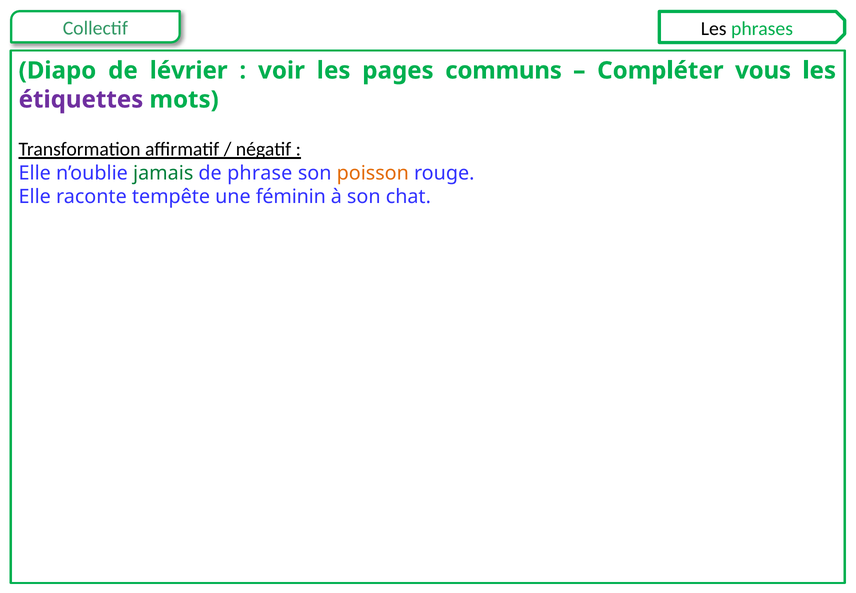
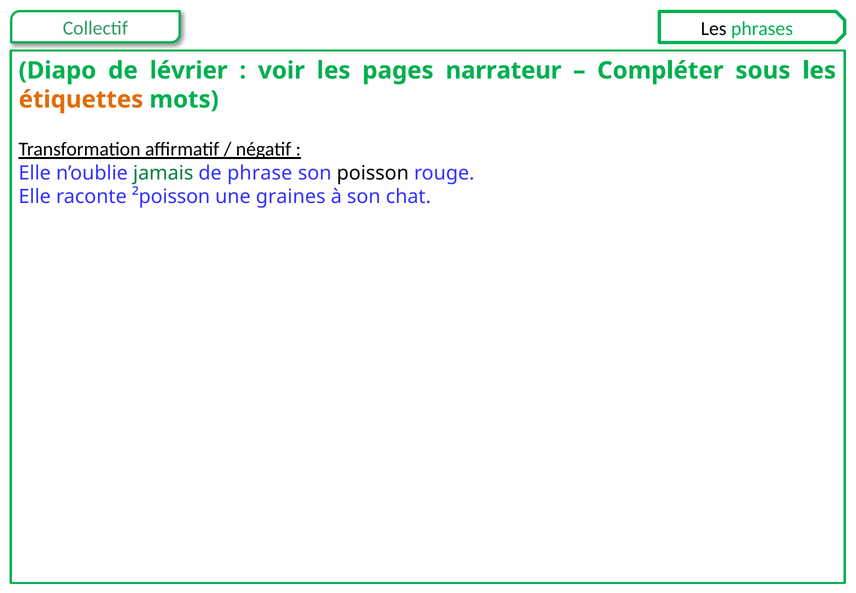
communs: communs -> narrateur (504, 71)
vous: vous -> sous (763, 71)
étiquettes colour: purple -> orange (81, 100)
poisson colour: orange -> black (373, 173)
tempête: tempête -> ²poisson (171, 197)
féminin: féminin -> graines (291, 197)
